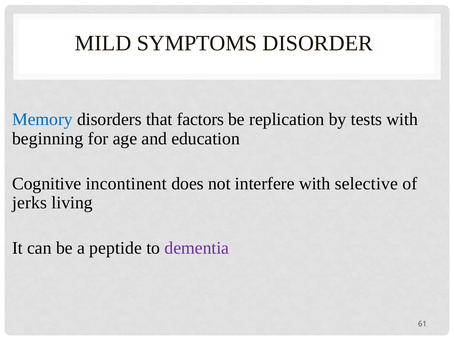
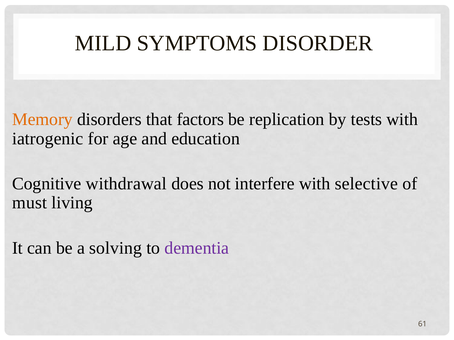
Memory colour: blue -> orange (42, 120)
beginning: beginning -> iatrogenic (48, 139)
incontinent: incontinent -> withdrawal (126, 184)
jerks: jerks -> must (30, 203)
peptide: peptide -> solving (116, 248)
